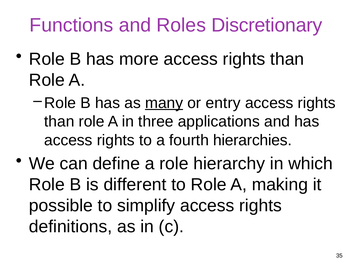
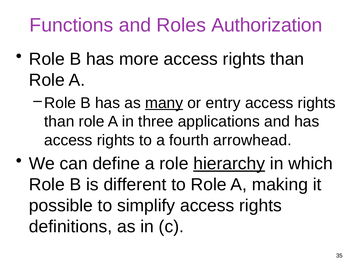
Discretionary: Discretionary -> Authorization (267, 25)
hierarchies: hierarchies -> arrowhead (252, 140)
hierarchy underline: none -> present (229, 163)
